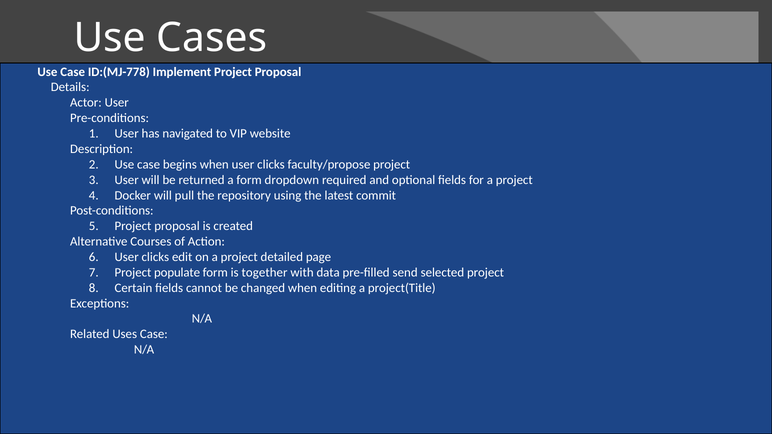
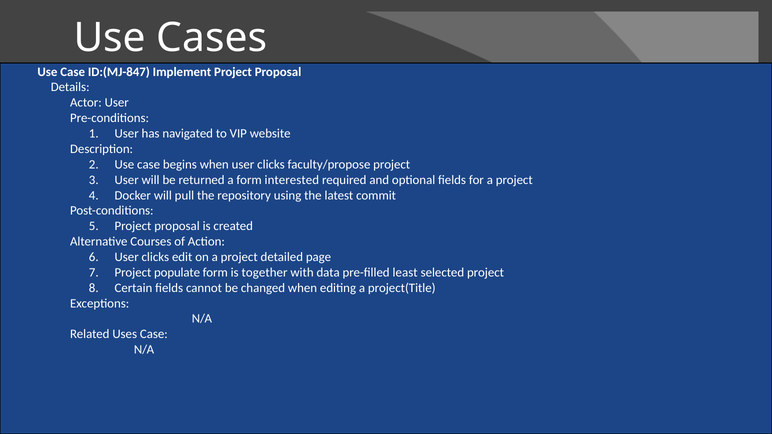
ID:(MJ-778: ID:(MJ-778 -> ID:(MJ-847 (119, 72)
dropdown: dropdown -> interested (292, 180)
send: send -> least (405, 273)
